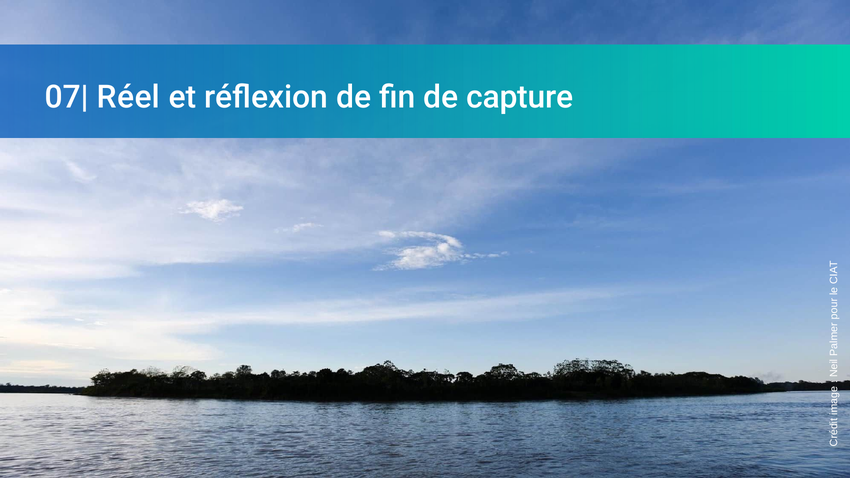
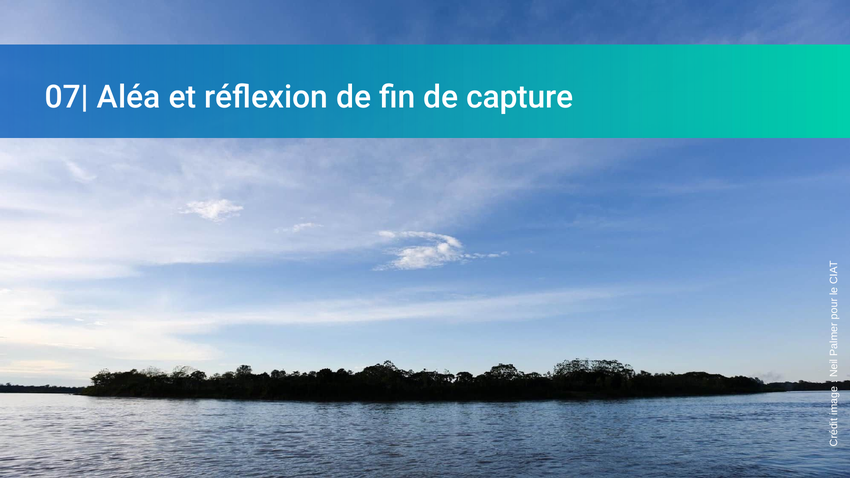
Réel: Réel -> Aléa (129, 98)
